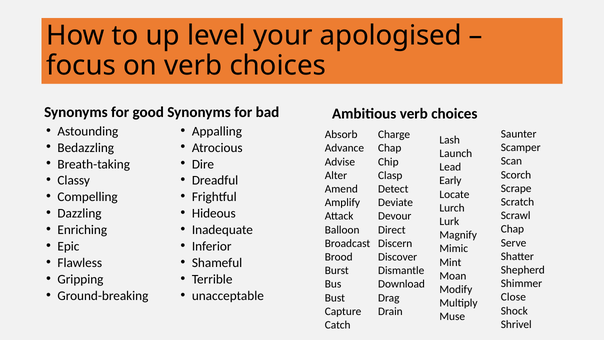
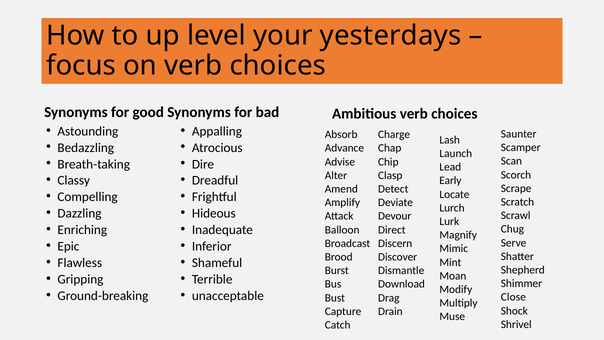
apologised: apologised -> yesterdays (391, 36)
Chap: Chap -> Chug (512, 229)
